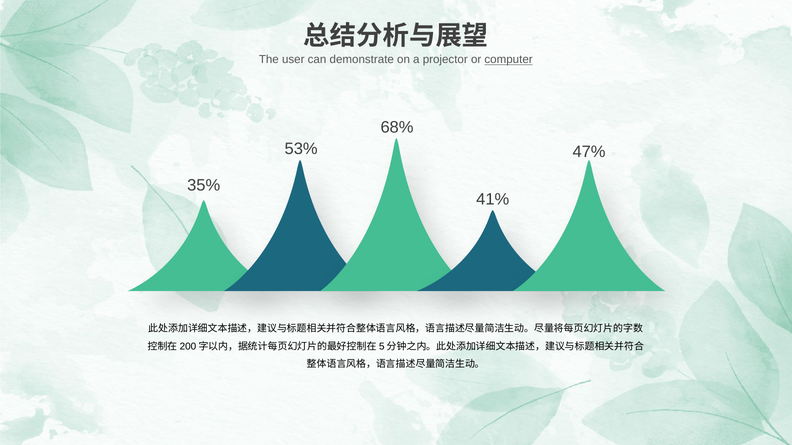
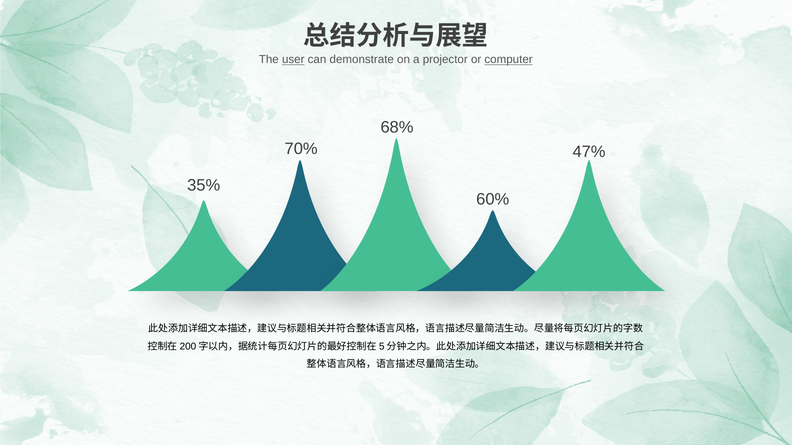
user underline: none -> present (293, 60)
53%: 53% -> 70% (301, 149)
41%: 41% -> 60% (493, 199)
